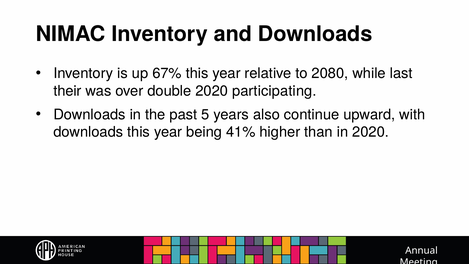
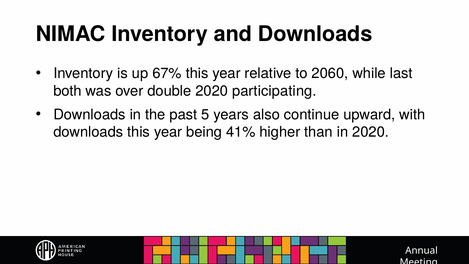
2080: 2080 -> 2060 (330, 73)
their: their -> both (67, 91)
